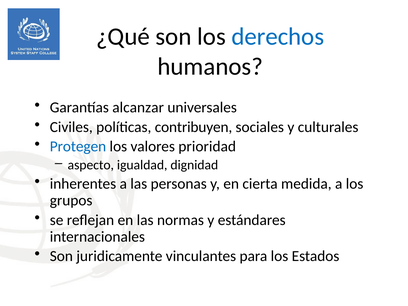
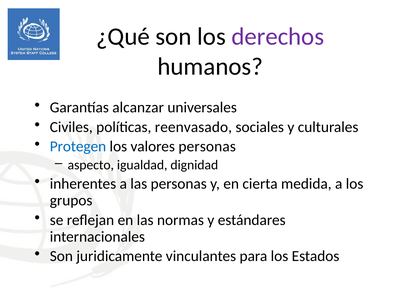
derechos colour: blue -> purple (278, 37)
contribuyen: contribuyen -> reenvasado (193, 127)
valores prioridad: prioridad -> personas (207, 147)
